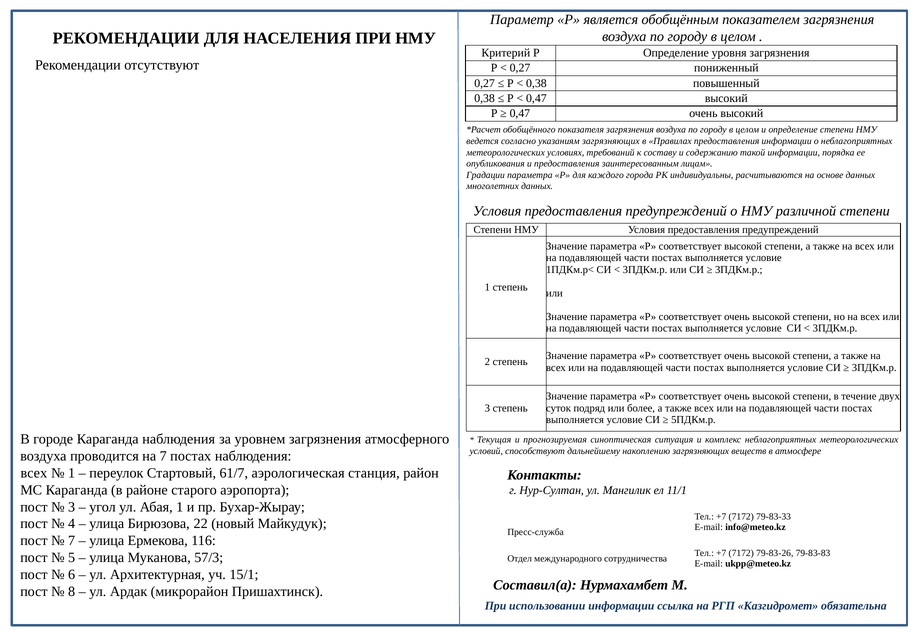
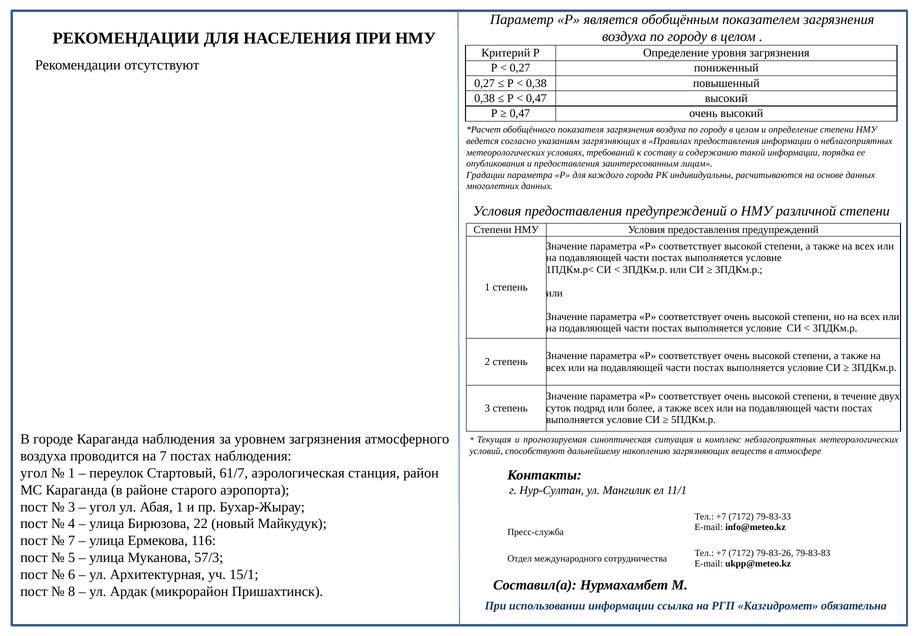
всех: всех -> угол (34, 473)
